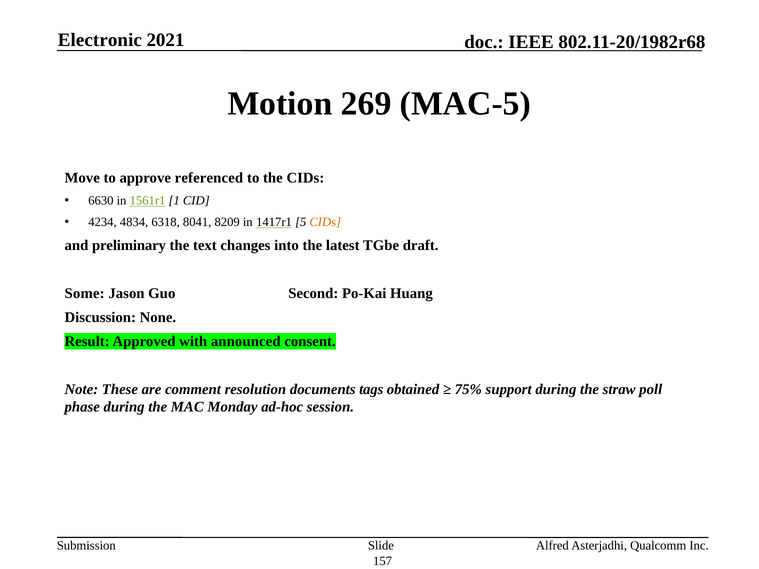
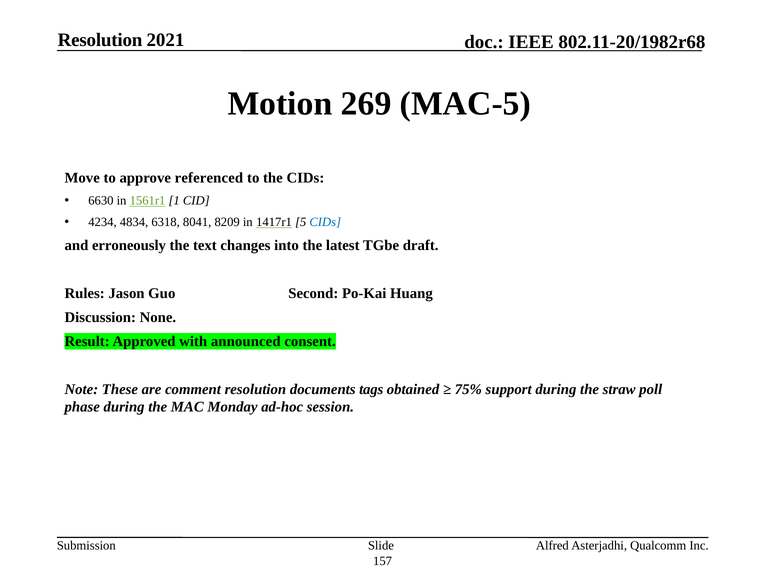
Electronic: Electronic -> Resolution (100, 40)
CIDs colour: orange -> blue (325, 222)
preliminary: preliminary -> erroneously (129, 245)
Some: Some -> Rules (85, 293)
